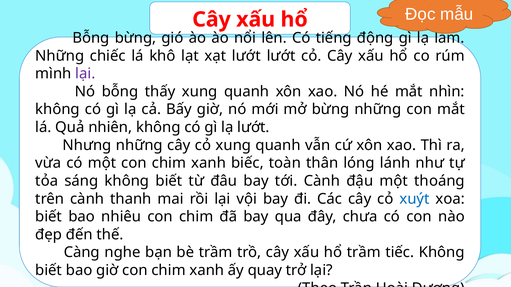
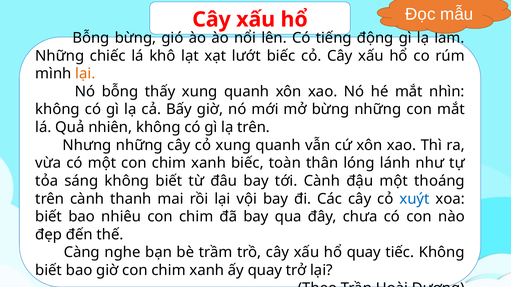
lướt lướt: lướt -> biếc (281, 56)
lại colour: purple -> orange (85, 74)
lạ lướt: lướt -> trên (253, 127)
hổ trầm: trầm -> quay (364, 253)
